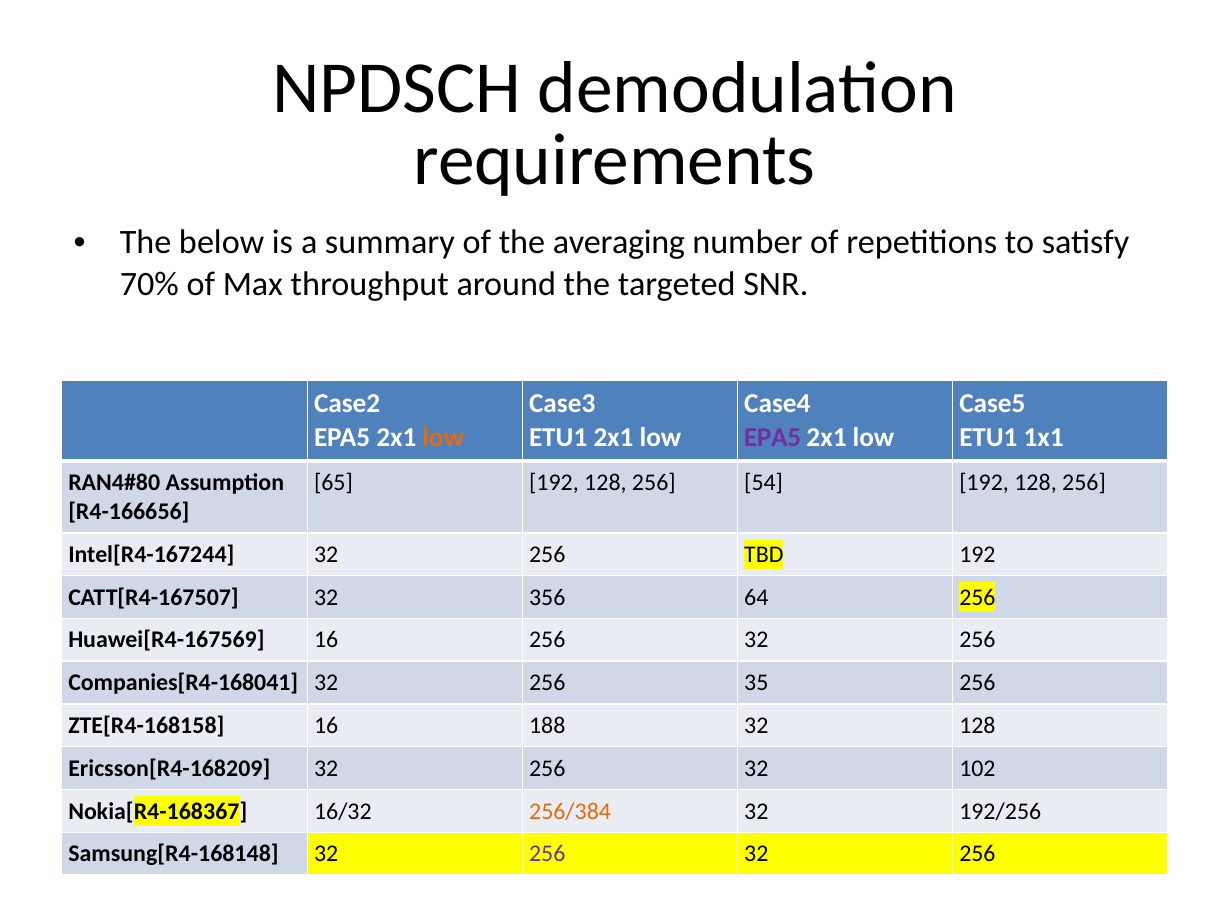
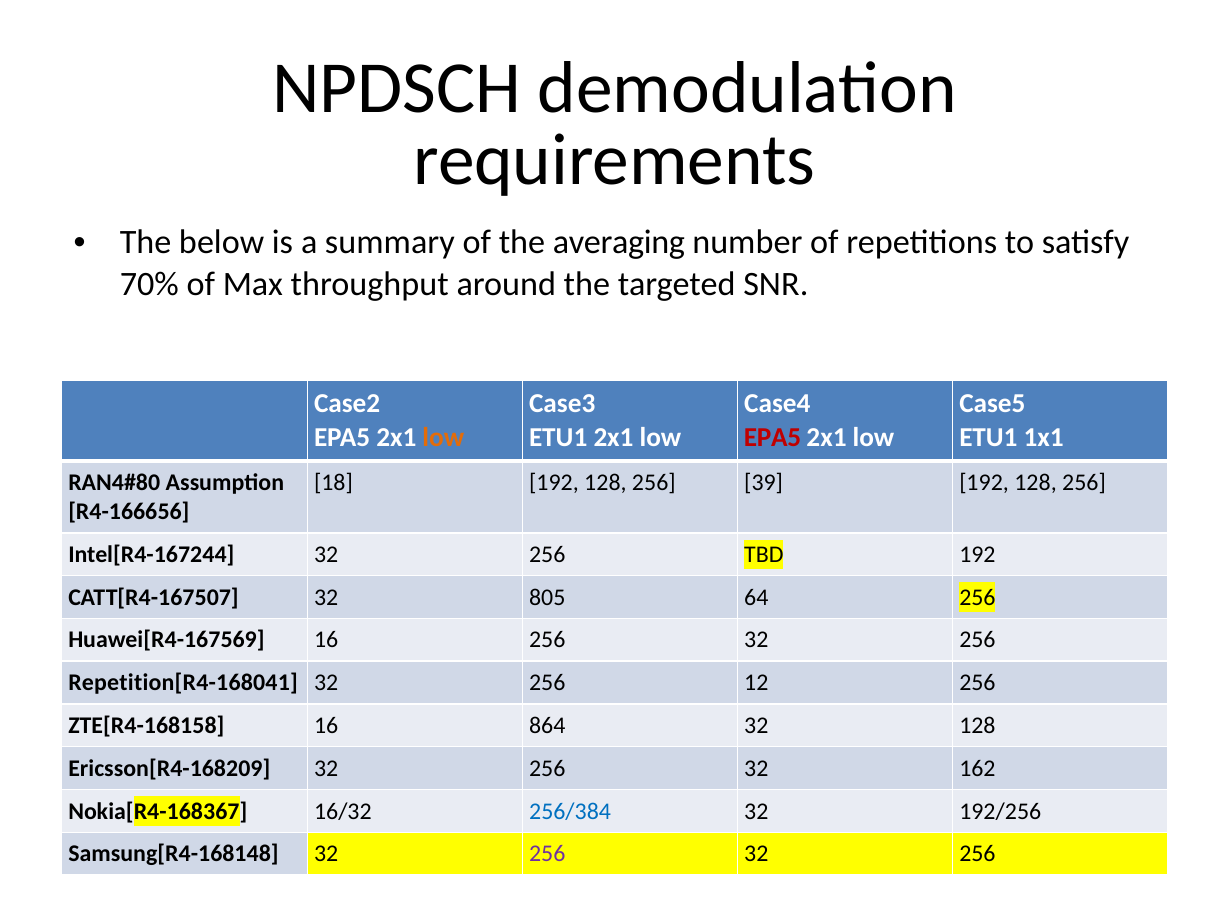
EPA5 colour: purple -> red (772, 437)
65: 65 -> 18 (333, 483)
54: 54 -> 39 (764, 483)
356: 356 -> 805 (547, 597)
Companies[R4-168041: Companies[R4-168041 -> Repetition[R4-168041 (183, 683)
35: 35 -> 12 (756, 683)
188: 188 -> 864 (547, 725)
102: 102 -> 162 (977, 768)
256/384 colour: orange -> blue (570, 811)
